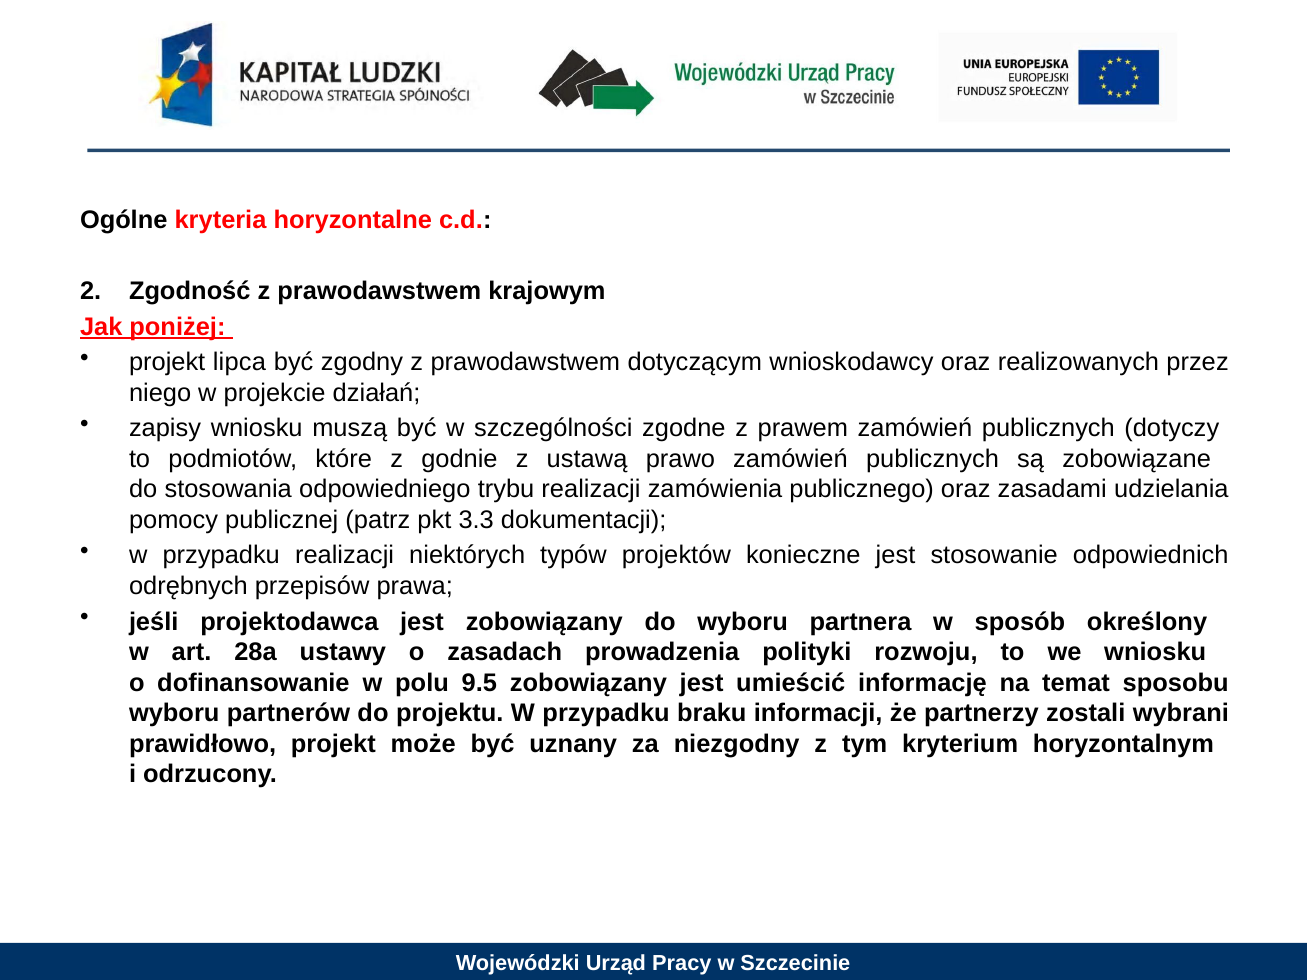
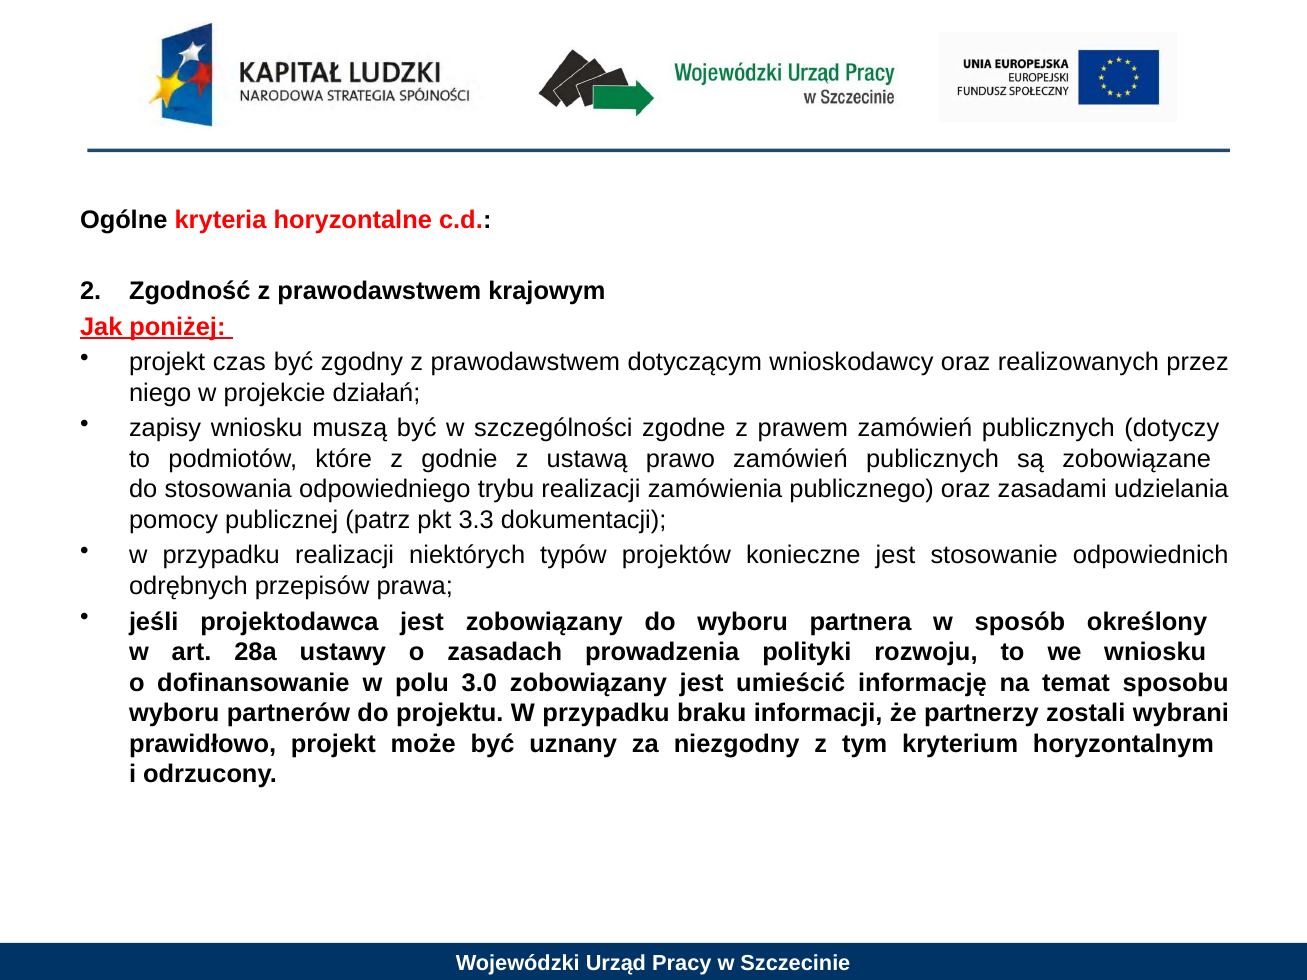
lipca: lipca -> czas (239, 362)
9.5: 9.5 -> 3.0 (479, 683)
